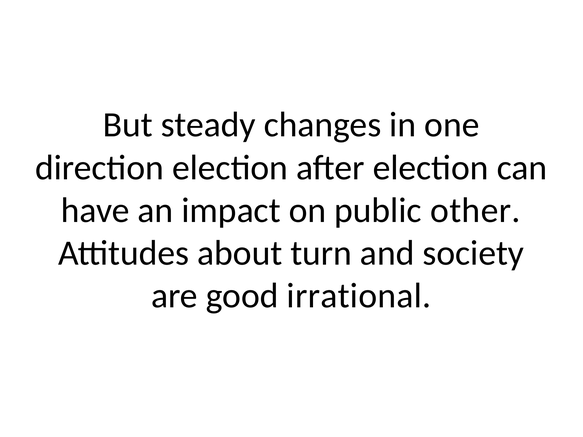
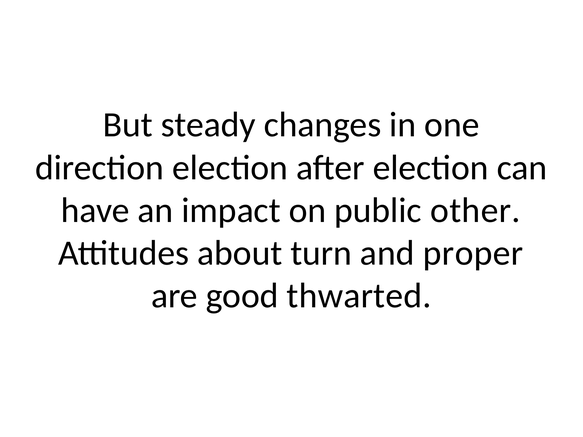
society: society -> proper (473, 253)
irrational: irrational -> thwarted (359, 296)
